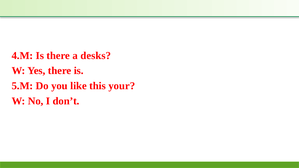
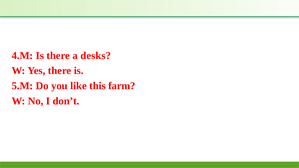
your: your -> farm (122, 86)
